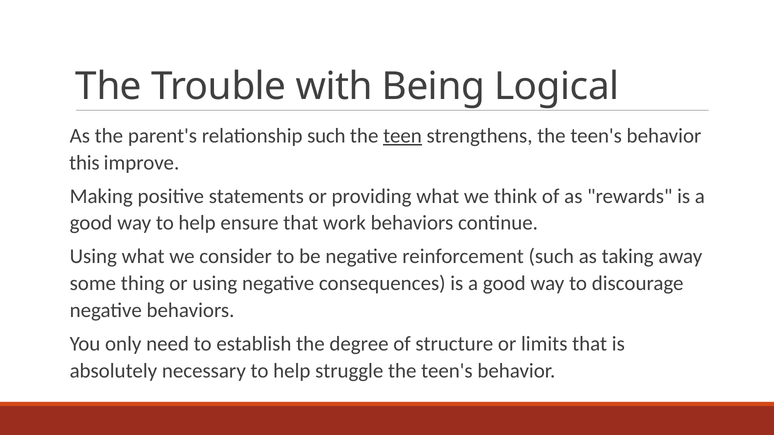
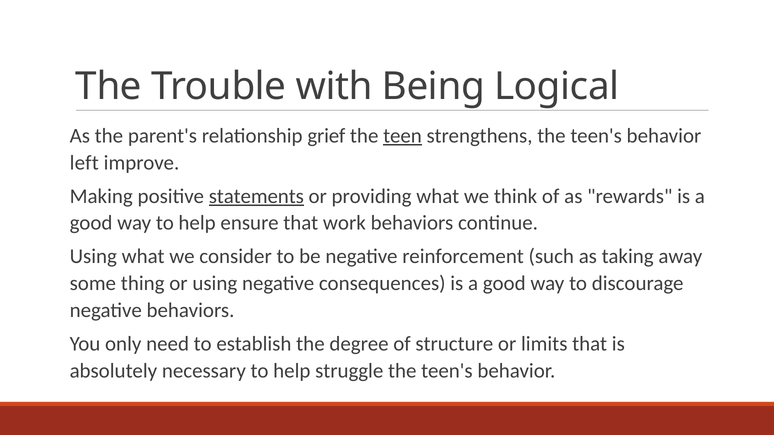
relationship such: such -> grief (326, 136)
this: this -> left (84, 163)
statements underline: none -> present (256, 196)
